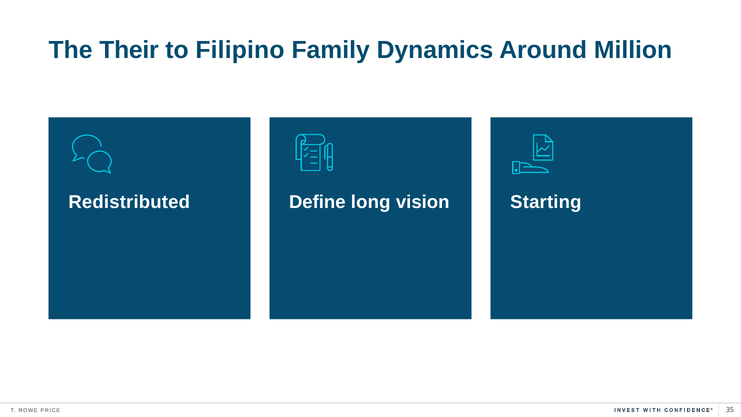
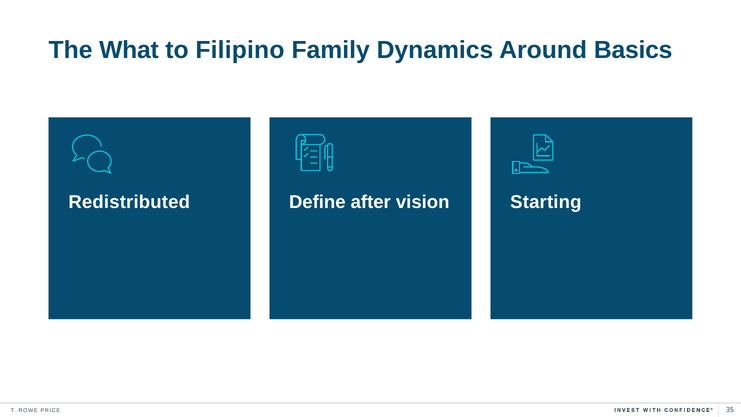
Their: Their -> What (129, 50)
Million: Million -> Basics (633, 50)
long: long -> after (371, 202)
